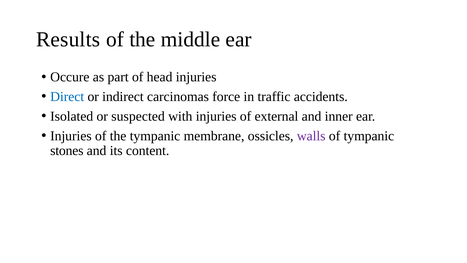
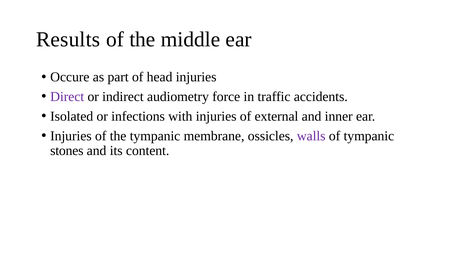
Direct colour: blue -> purple (67, 97)
carcinomas: carcinomas -> audiometry (178, 97)
suspected: suspected -> infections (138, 116)
